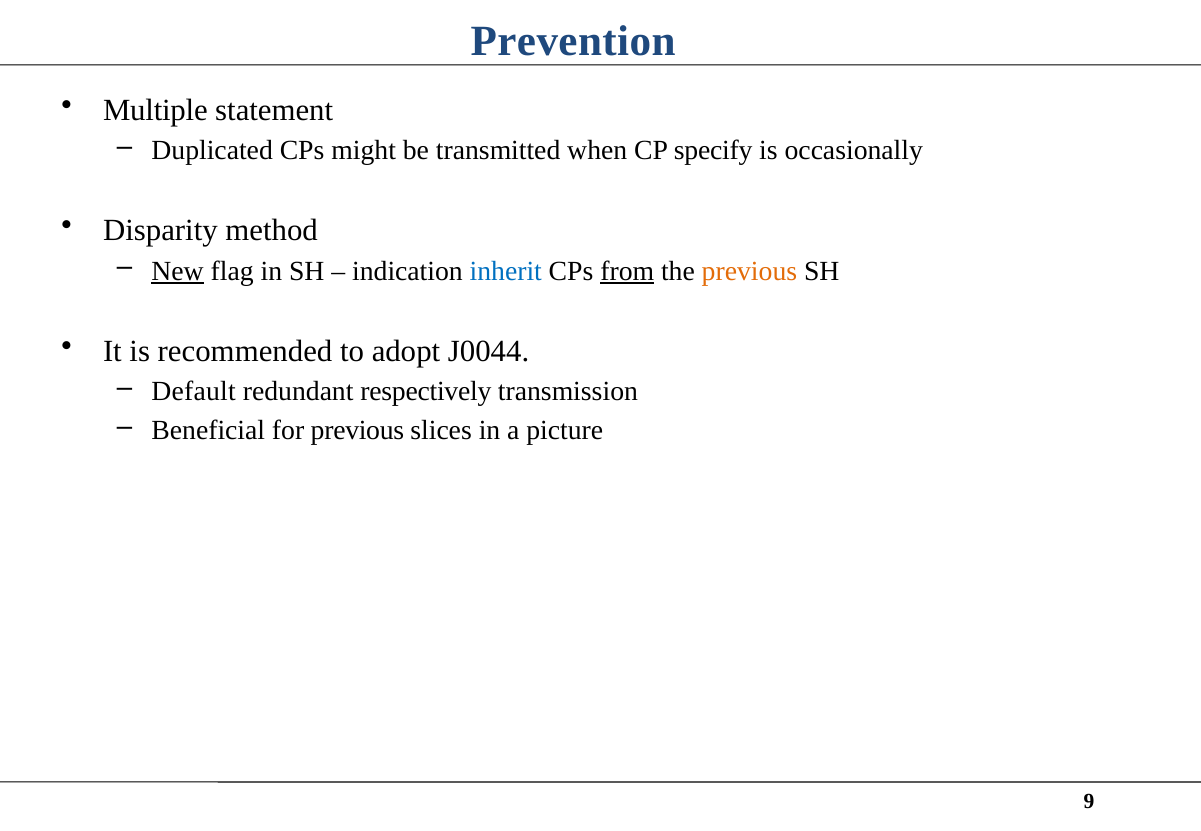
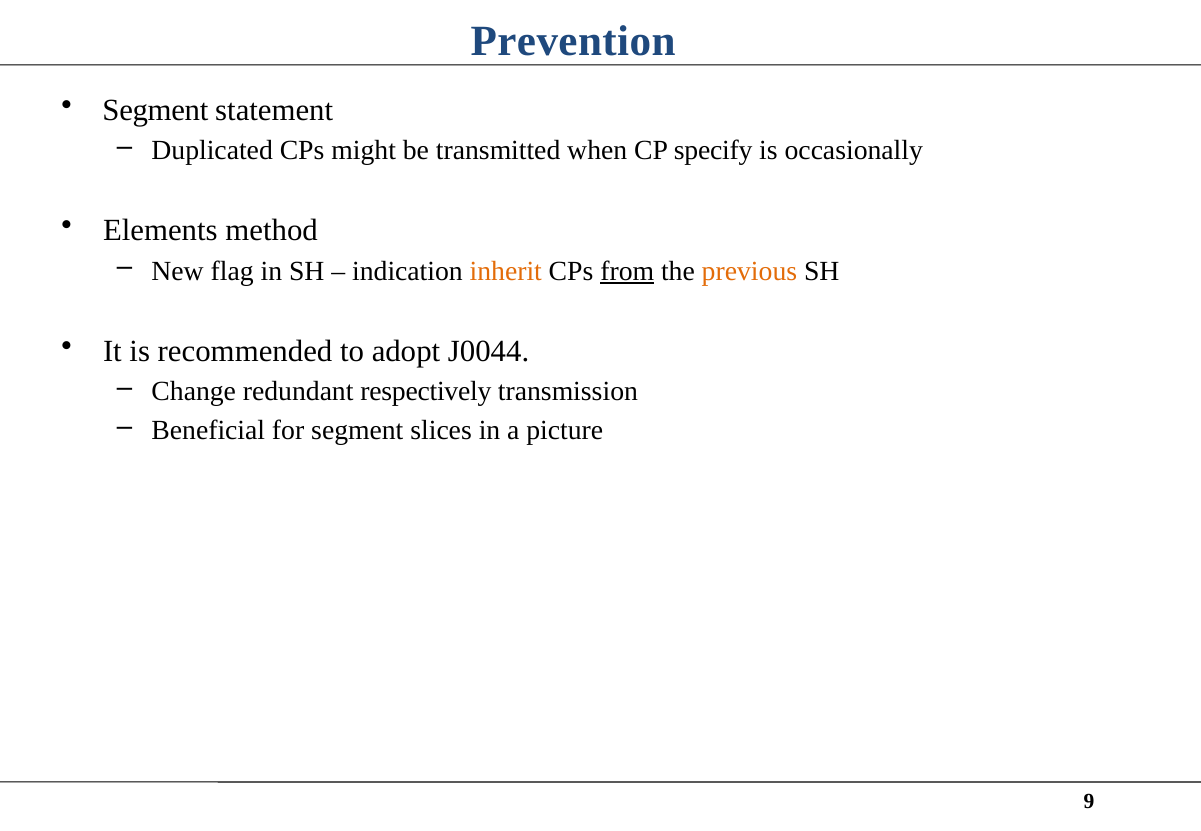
Multiple: Multiple -> Segment (155, 110)
Disparity: Disparity -> Elements (160, 231)
New underline: present -> none (178, 271)
inherit colour: blue -> orange (506, 271)
Default: Default -> Change (194, 392)
for previous: previous -> segment (357, 431)
